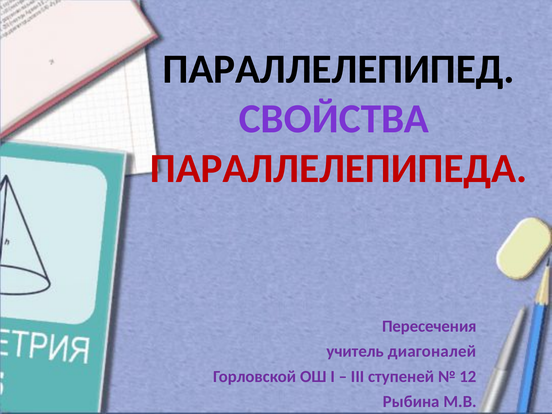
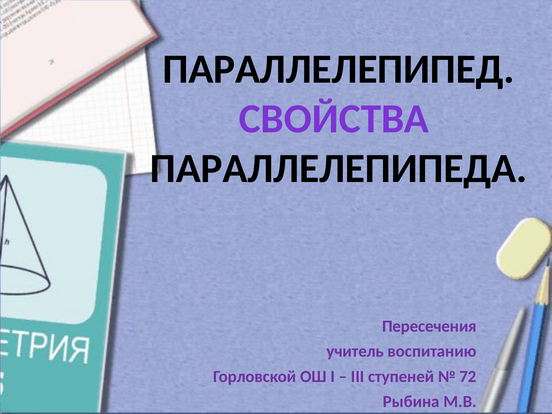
ПАРАЛЛЕЛЕПИПЕДА colour: red -> black (338, 169)
диагоналей: диагоналей -> воспитанию (432, 351)
12: 12 -> 72 (468, 377)
